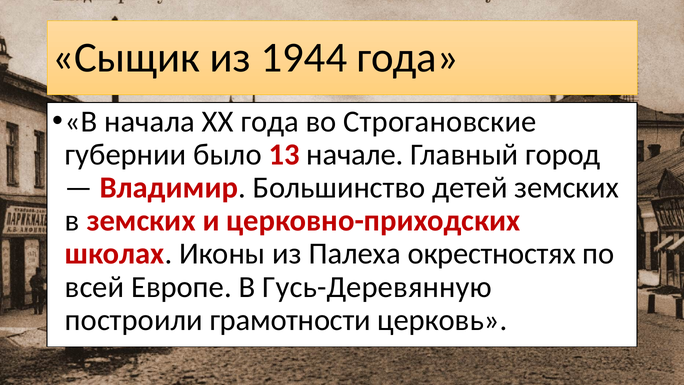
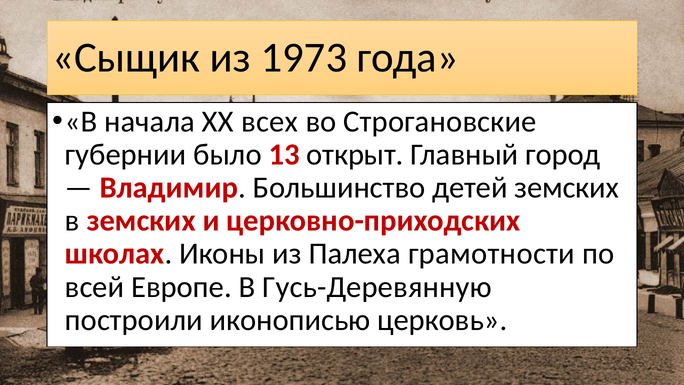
1944: 1944 -> 1973 (304, 57)
XX года: года -> всех (270, 121)
начале: начале -> открыт (355, 154)
окрестностях: окрестностях -> грамотности (491, 254)
грамотности: грамотности -> иконописью (290, 320)
